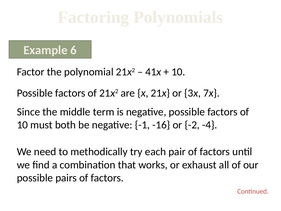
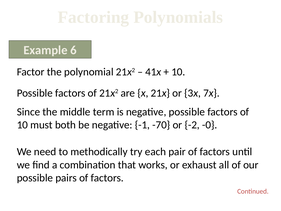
-16: -16 -> -70 (161, 125)
-4: -4 -> -0 (210, 125)
